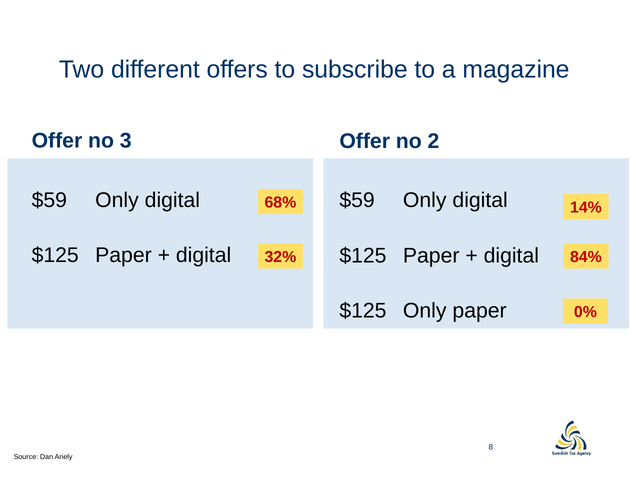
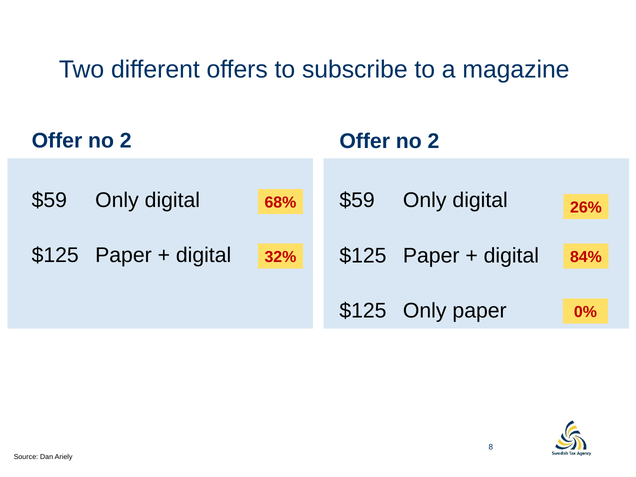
3: 3 -> 2 (126, 141)
14%: 14% -> 26% (586, 208)
